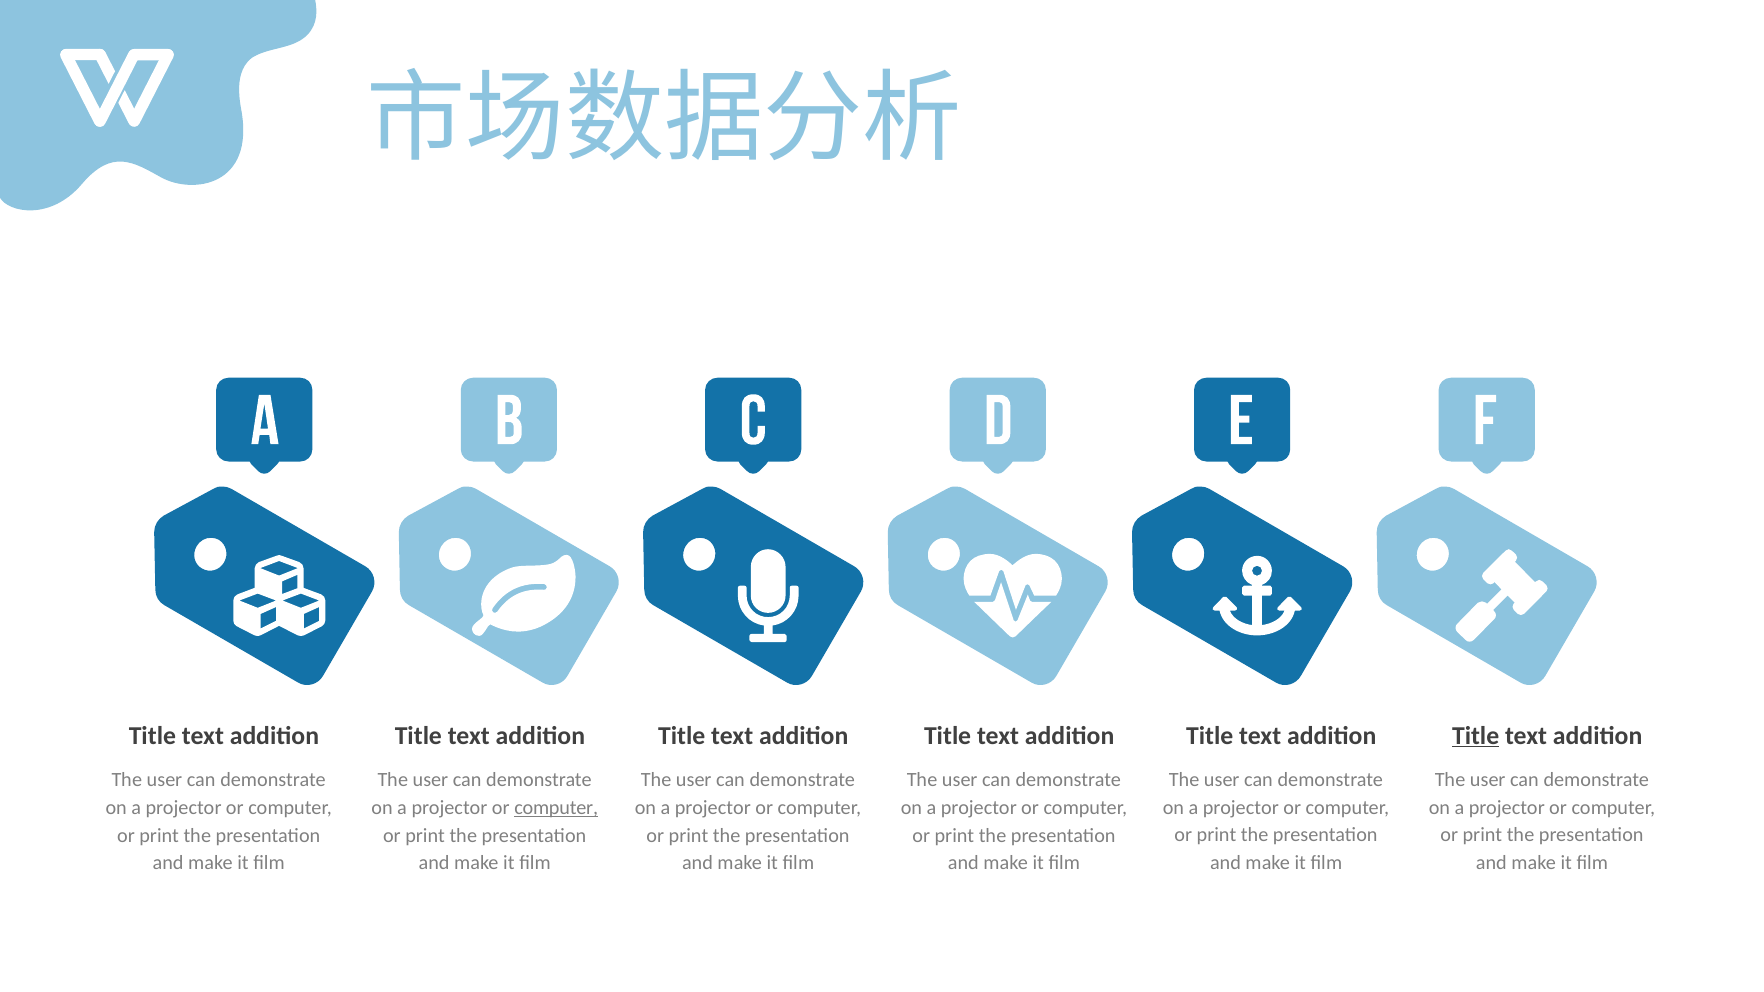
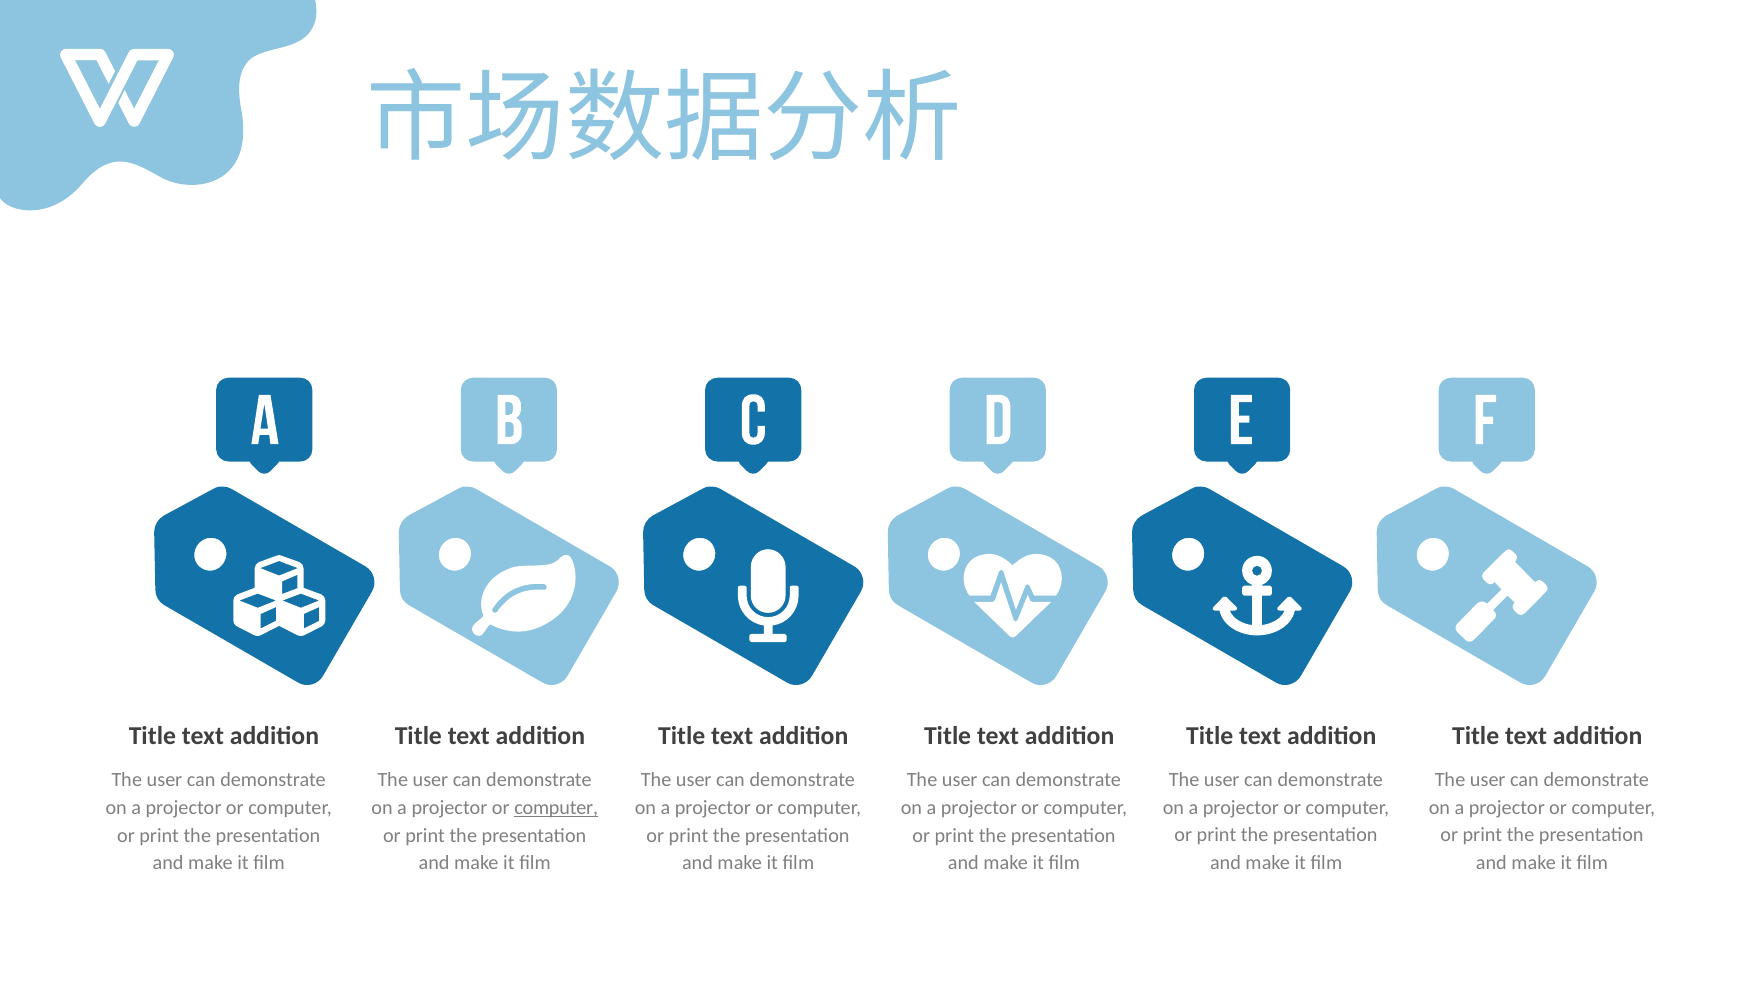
Title underline: present -> none (1476, 736)
